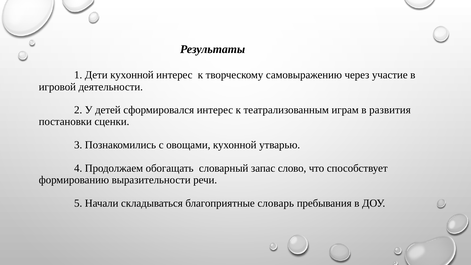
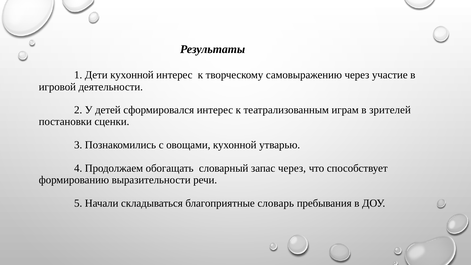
развития: развития -> зрителей (390, 110)
запас слово: слово -> через (292, 168)
